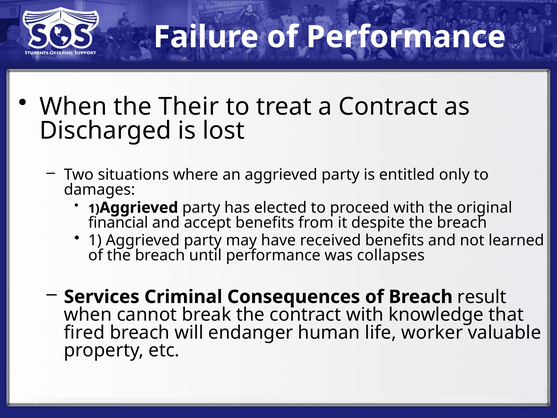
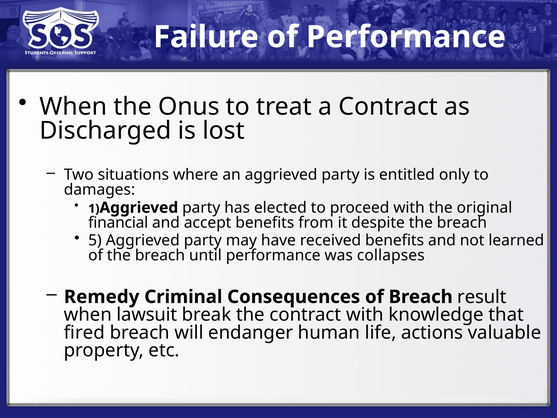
Their: Their -> Onus (189, 107)
1: 1 -> 5 (95, 240)
Services: Services -> Remedy (102, 297)
cannot: cannot -> lawsuit (147, 315)
worker: worker -> actions (432, 332)
